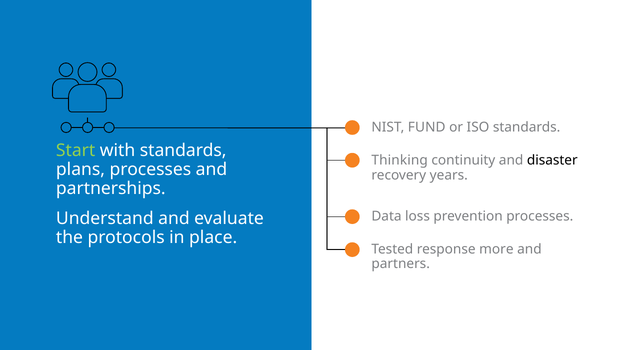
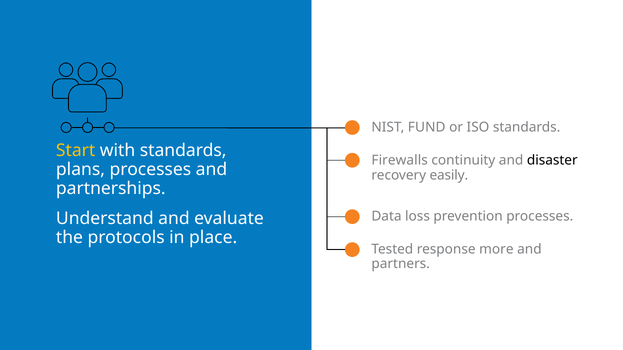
Start colour: light green -> yellow (76, 151)
Thinking: Thinking -> Firewalls (400, 161)
years: years -> easily (449, 175)
